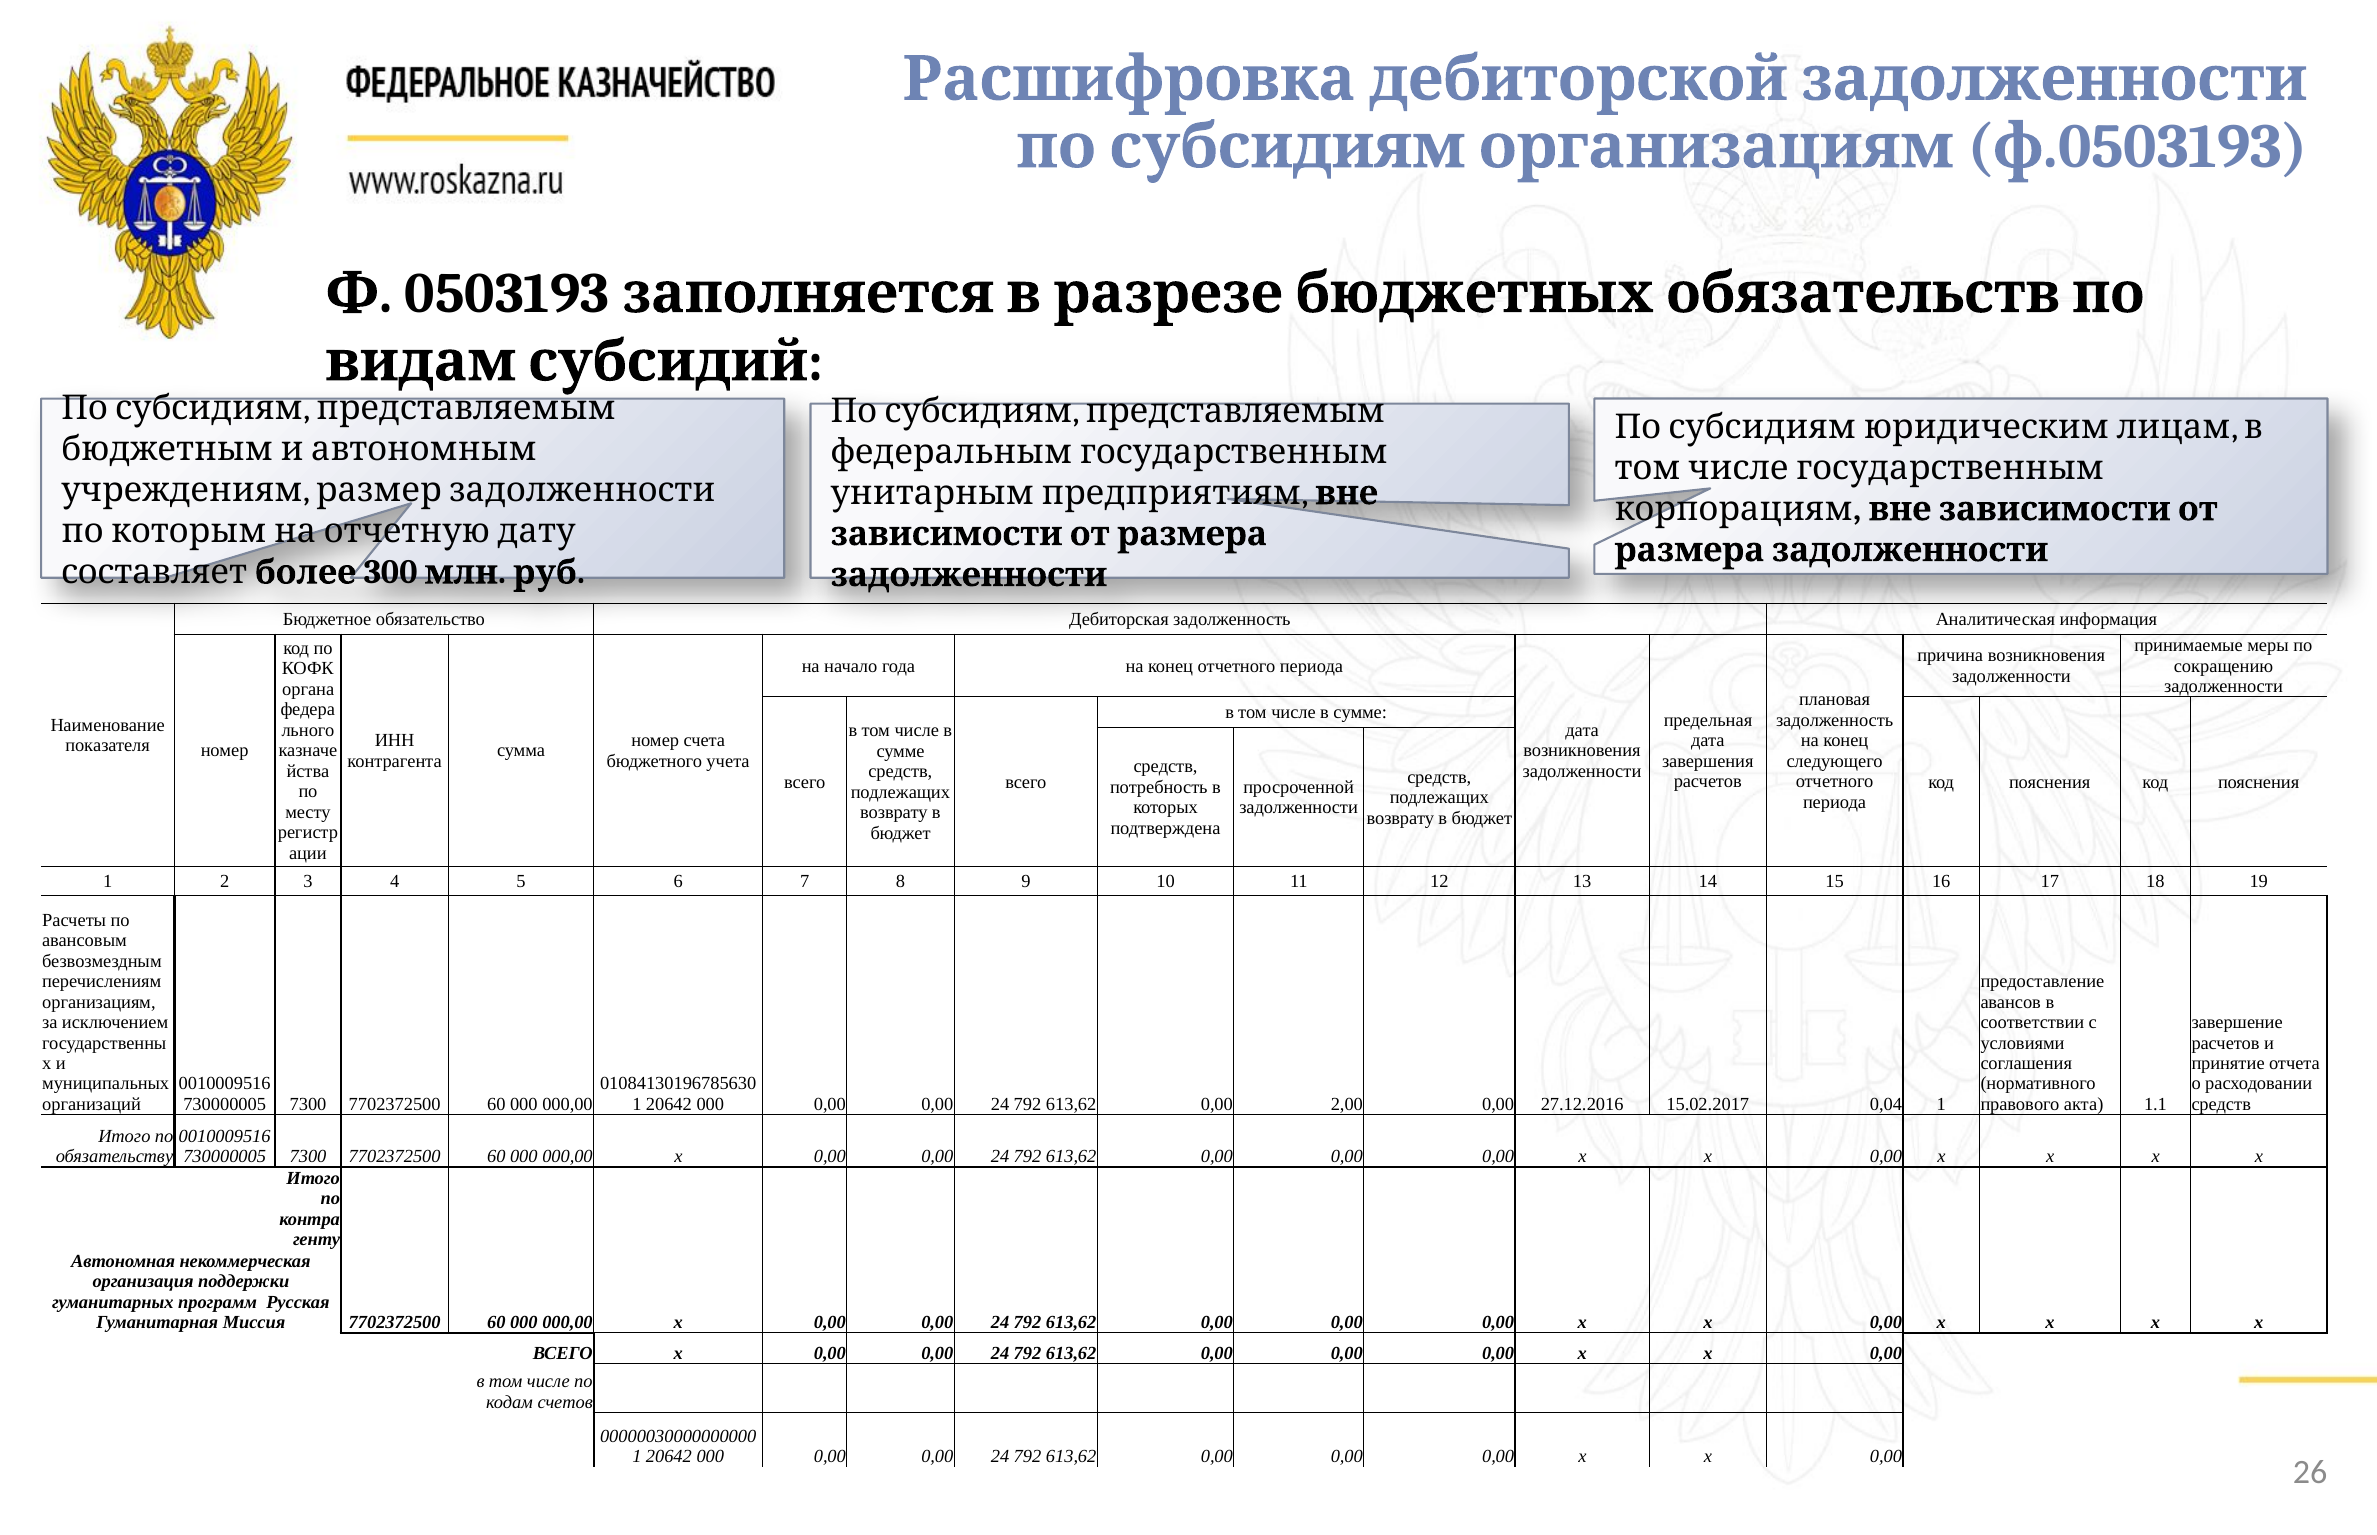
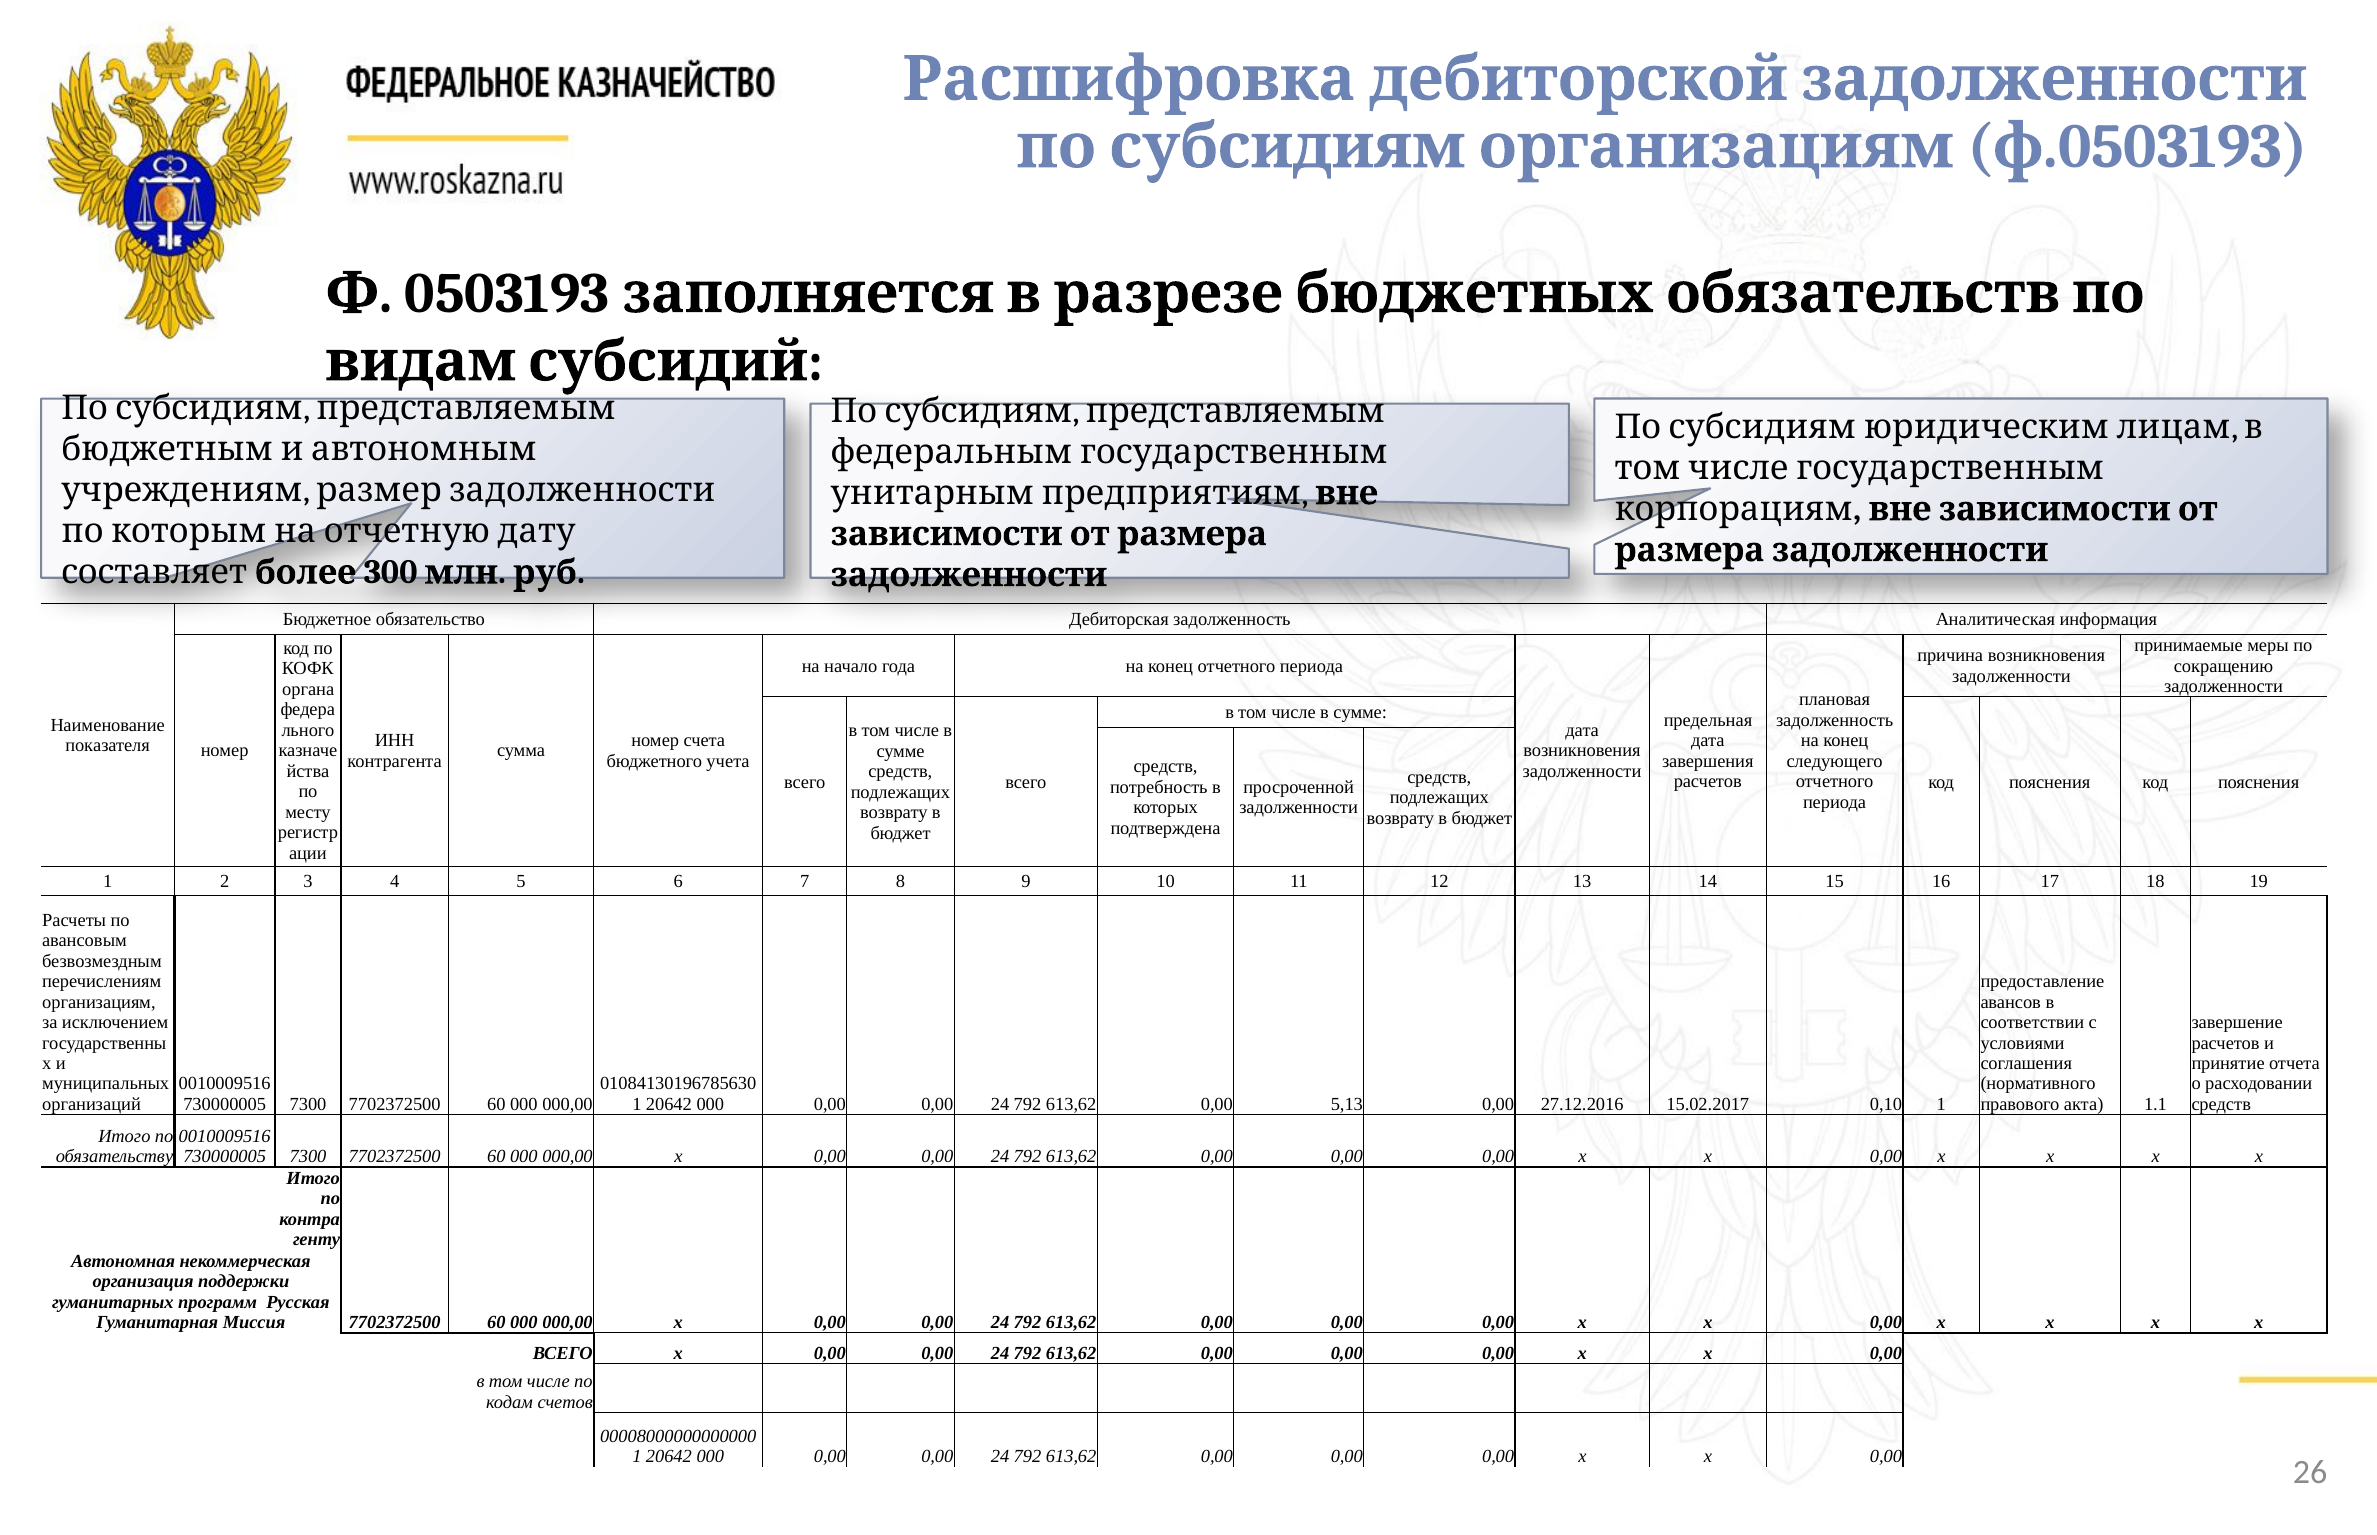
2,00: 2,00 -> 5,13 (1347, 1104)
0,04: 0,04 -> 0,10 (1886, 1104)
00000030000000000: 00000030000000000 -> 00008000000000000 (678, 1436)
